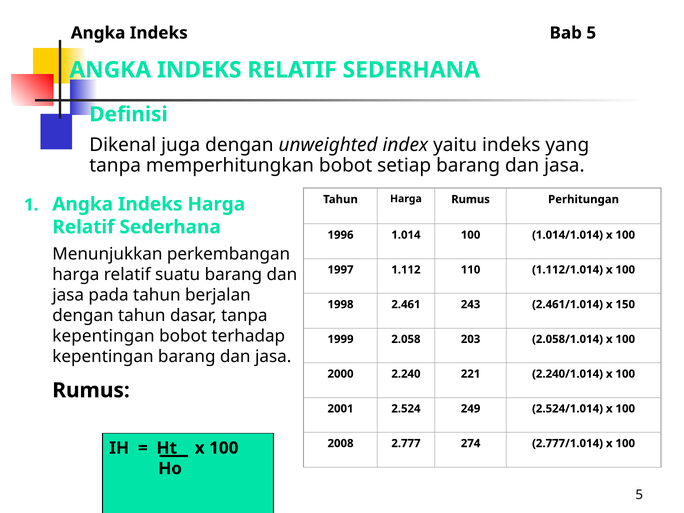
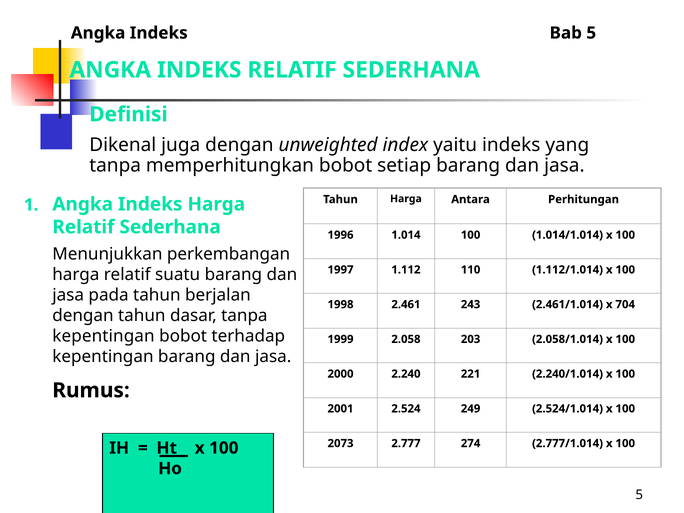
Harga Rumus: Rumus -> Antara (471, 199)
150: 150 -> 704 (625, 304)
2008: 2008 -> 2073 (341, 443)
